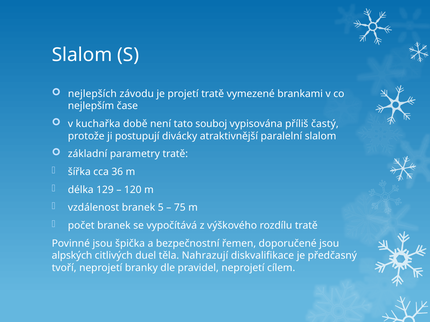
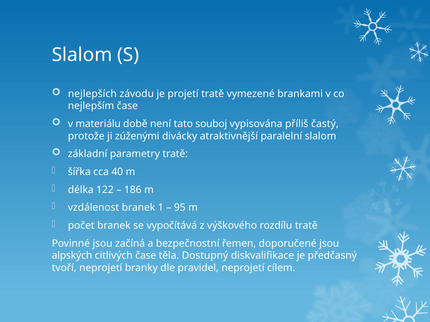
kuchařka: kuchařka -> materiálu (98, 124)
postupují: postupují -> zúženými (137, 136)
36: 36 -> 40 (117, 172)
129: 129 -> 122 (105, 190)
120: 120 -> 186 (133, 190)
5: 5 -> 1 (161, 208)
75: 75 -> 95 (180, 208)
špička: špička -> začíná (130, 244)
citlivých duel: duel -> čase (146, 256)
Nahrazují: Nahrazují -> Dostupný (205, 256)
